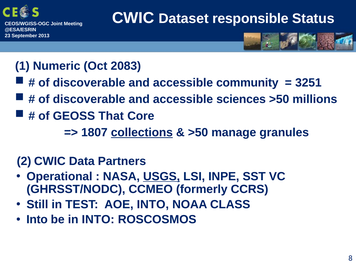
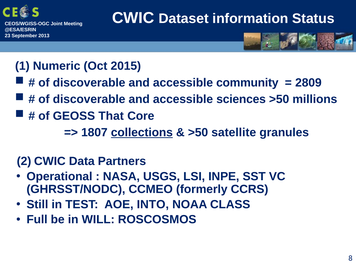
responsible: responsible -> information (250, 19)
2083: 2083 -> 2015 (126, 66)
3251: 3251 -> 2809 (308, 83)
manage: manage -> satellite (234, 132)
USGS underline: present -> none (162, 176)
Into: Into -> Full (37, 220)
in INTO: INTO -> WILL (98, 220)
